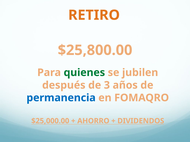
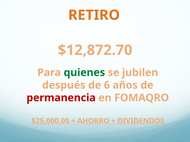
$25,800.00: $25,800.00 -> $12,872.70 (95, 50)
3: 3 -> 6 (107, 85)
permanencia colour: blue -> red (61, 98)
